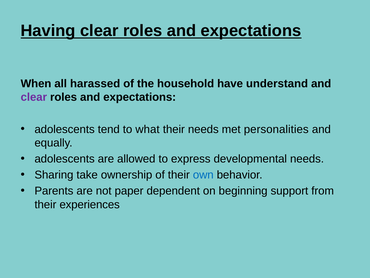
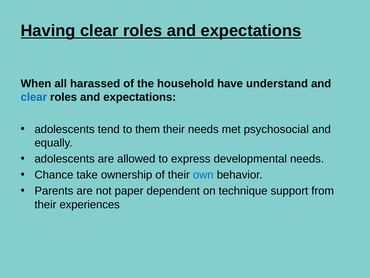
clear colour: purple -> blue (34, 97)
what: what -> them (148, 129)
personalities: personalities -> psychosocial (276, 129)
Sharing: Sharing -> Chance (54, 175)
beginning: beginning -> technique (243, 191)
